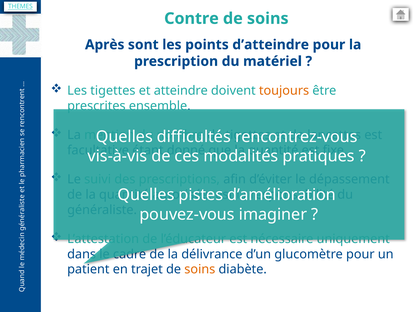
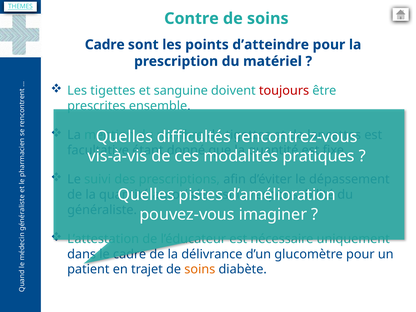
Après: Après -> Cadre (105, 45)
atteindre: atteindre -> sanguine (181, 91)
toujours colour: orange -> red (284, 91)
